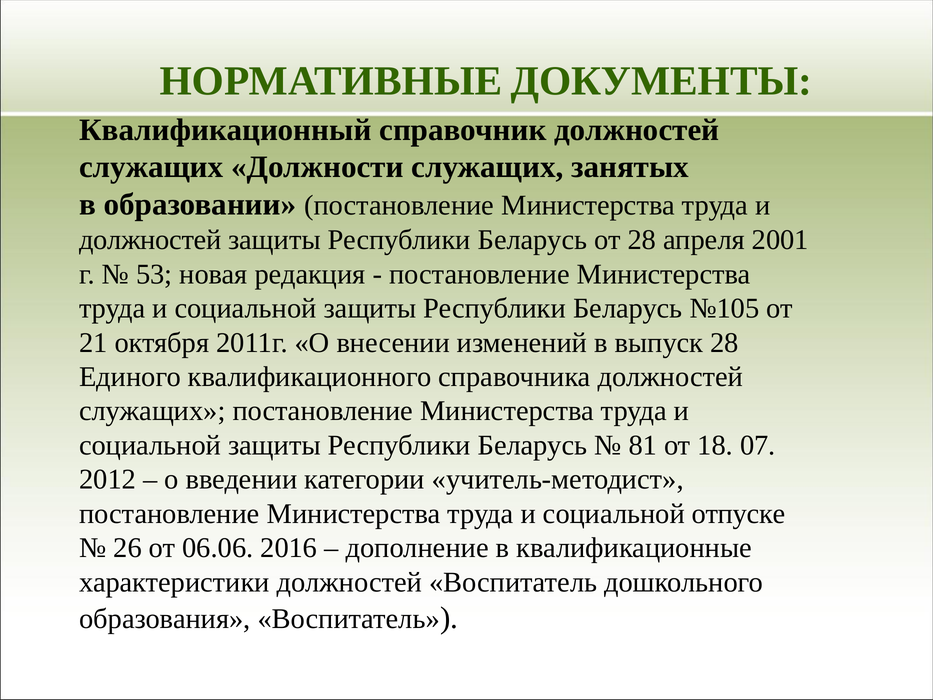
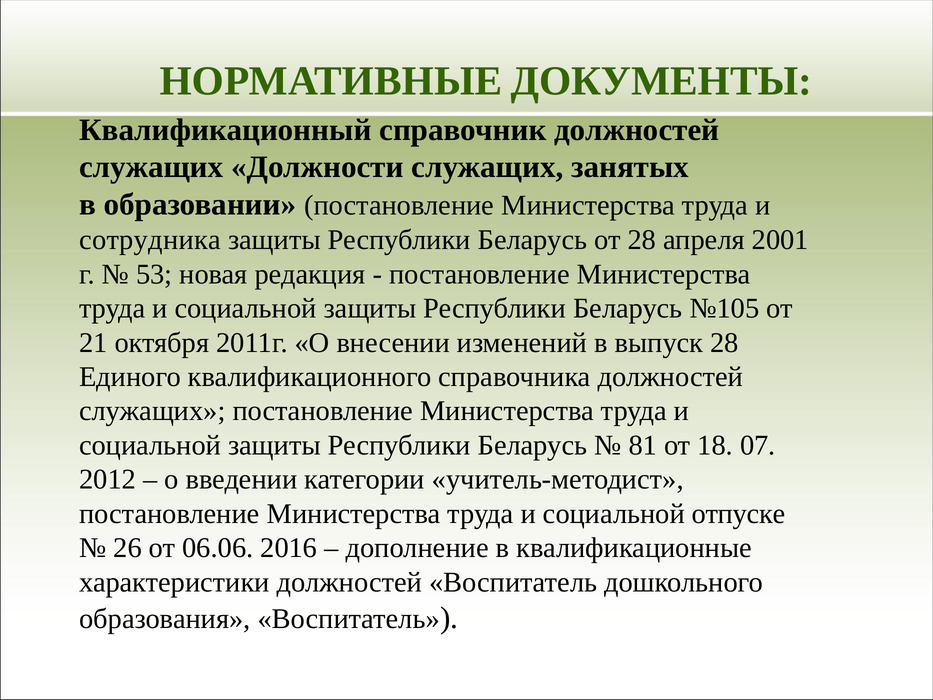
должностей: должностей -> сотрудника (150, 240)
